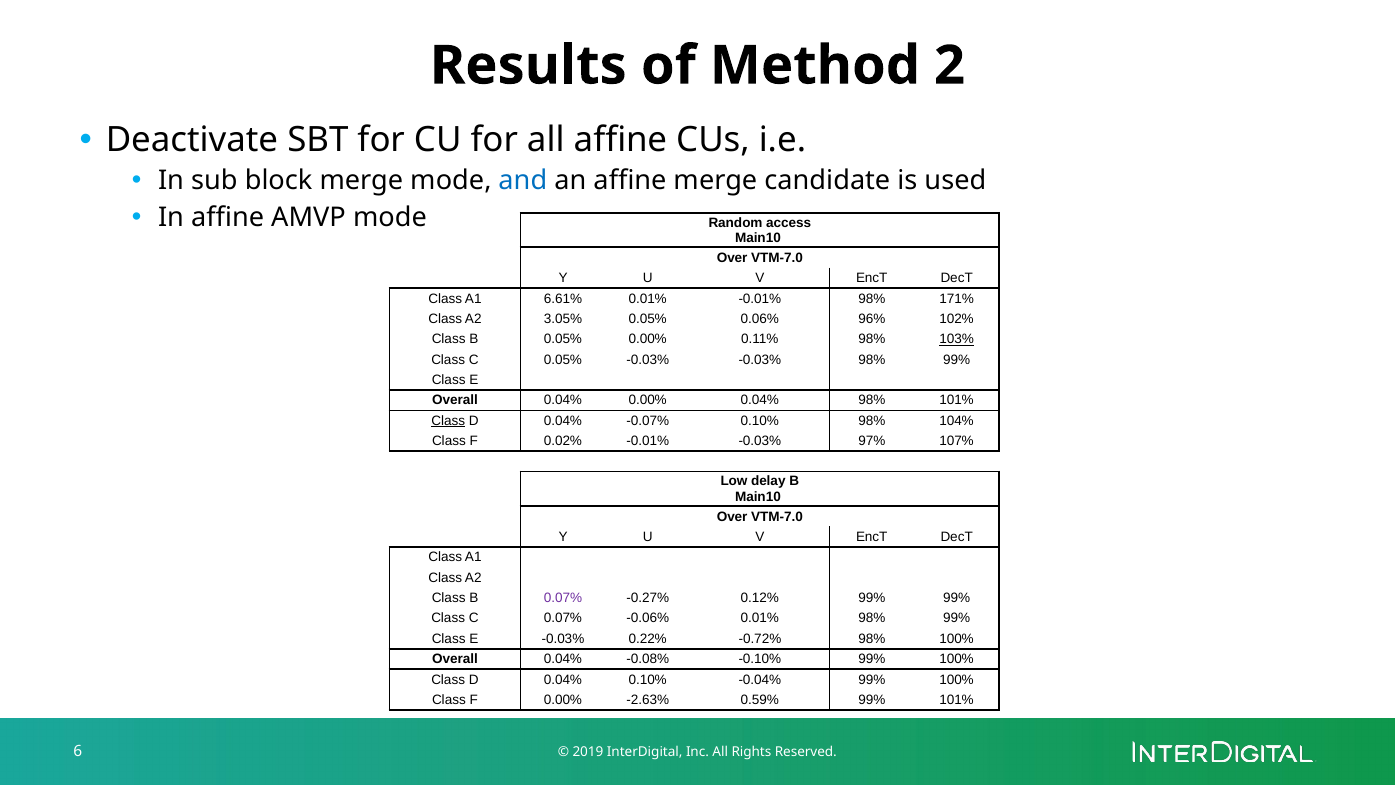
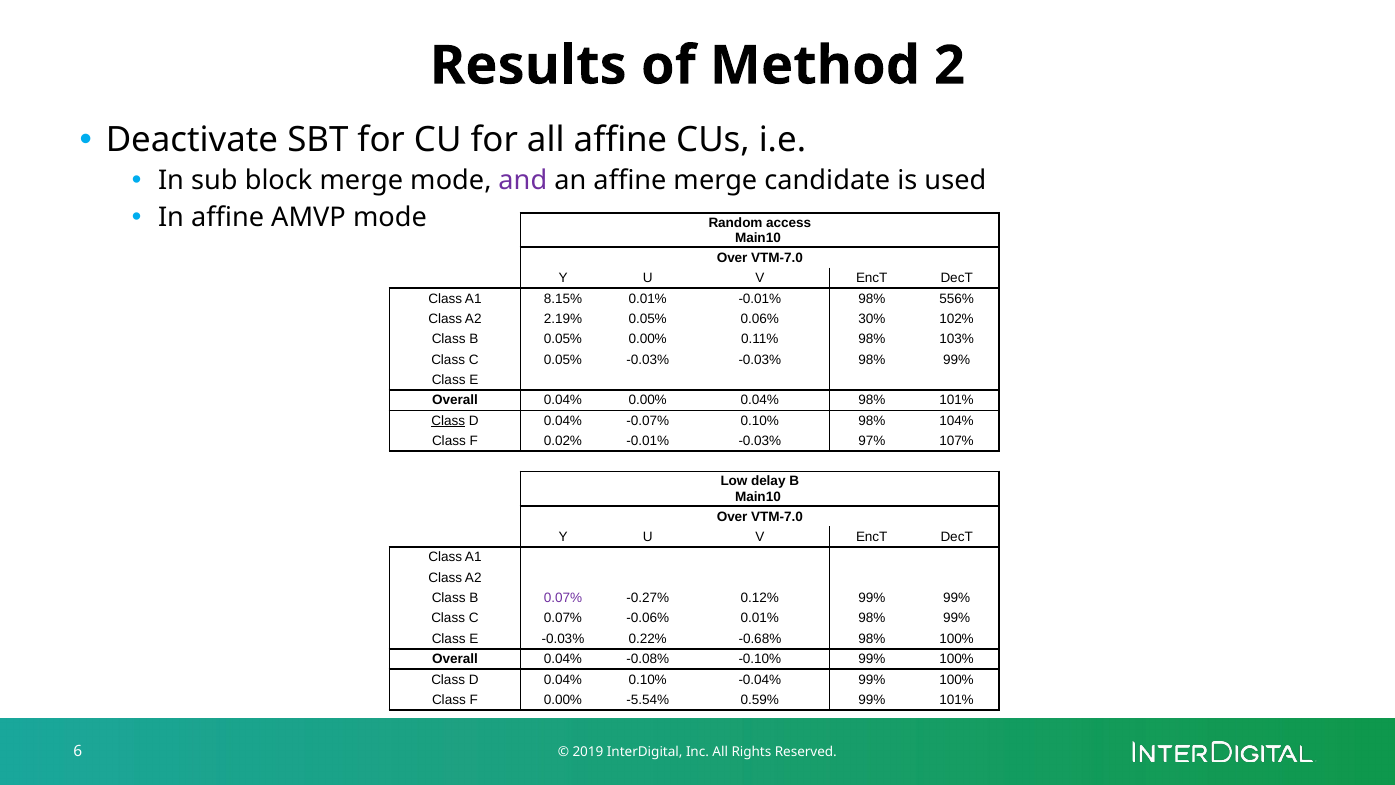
and colour: blue -> purple (523, 181)
6.61%: 6.61% -> 8.15% (563, 298)
171%: 171% -> 556% (957, 298)
3.05%: 3.05% -> 2.19% (563, 319)
96%: 96% -> 30% (872, 319)
103% underline: present -> none (957, 339)
-0.72%: -0.72% -> -0.68% (760, 639)
-2.63%: -2.63% -> -5.54% (648, 700)
